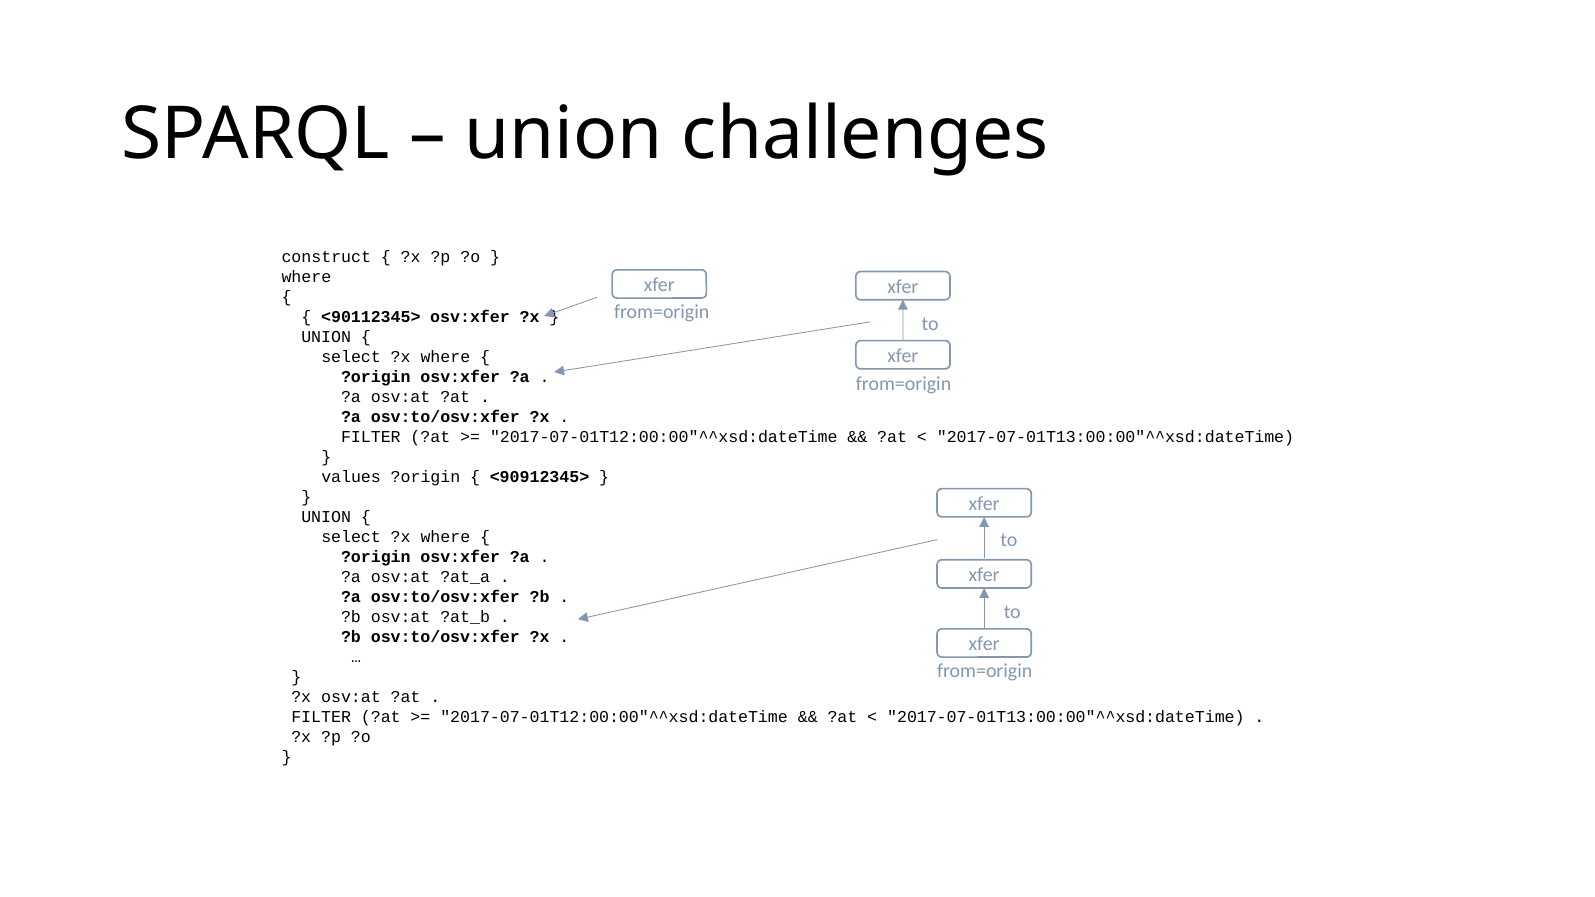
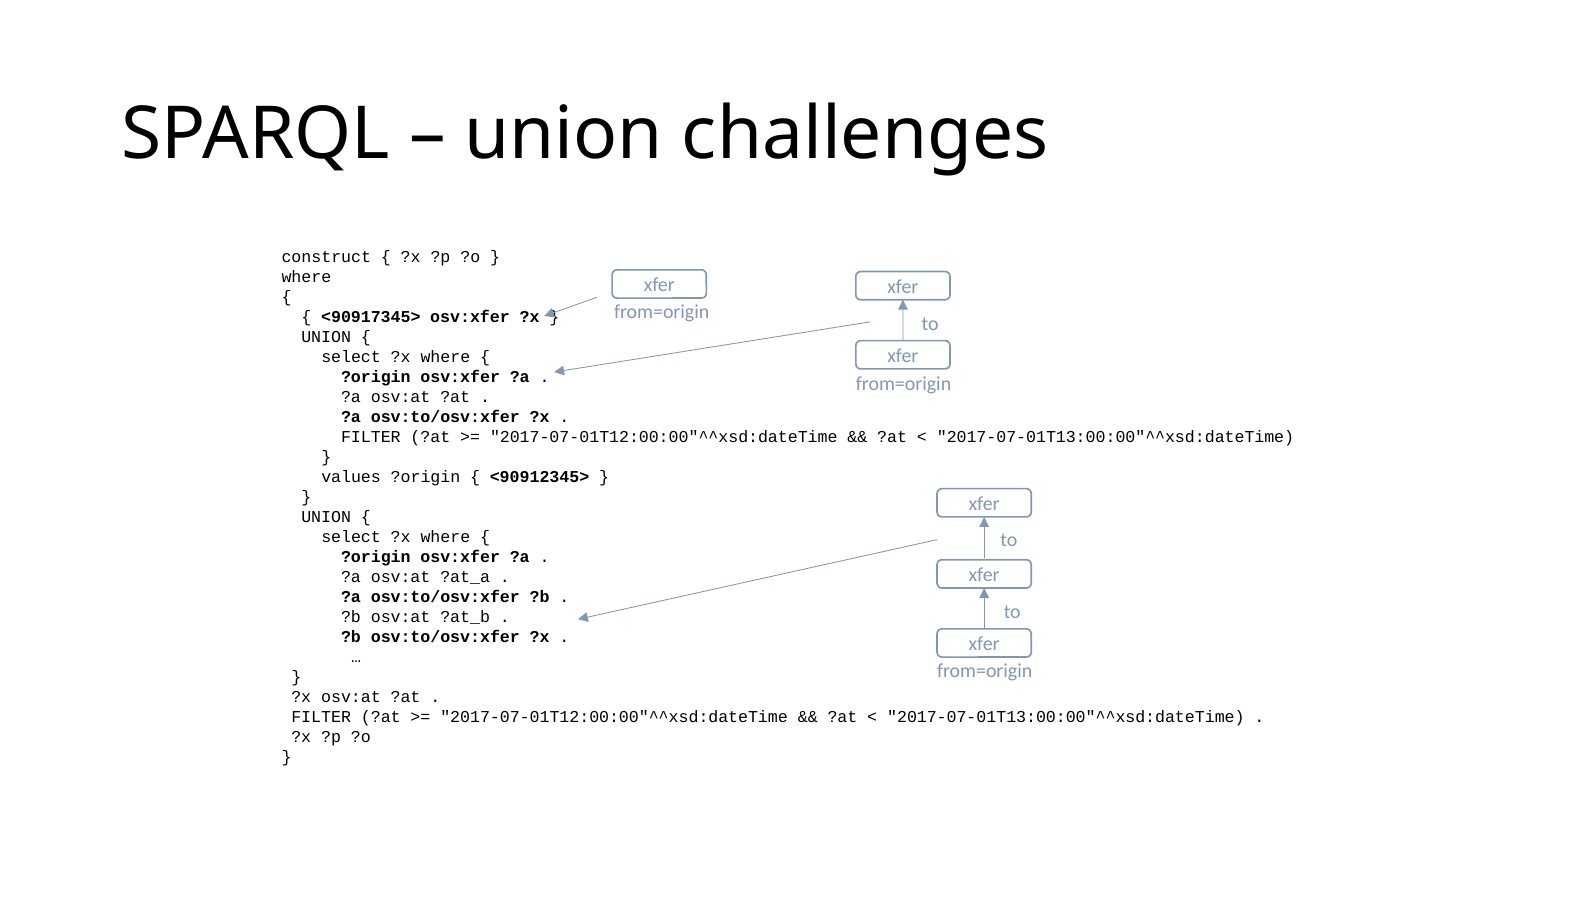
<90112345>: <90112345> -> <90917345> (371, 317)
